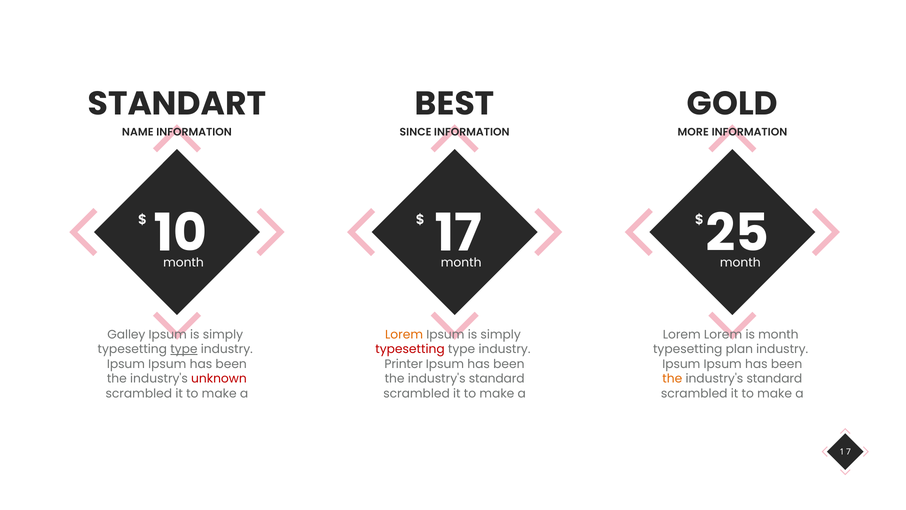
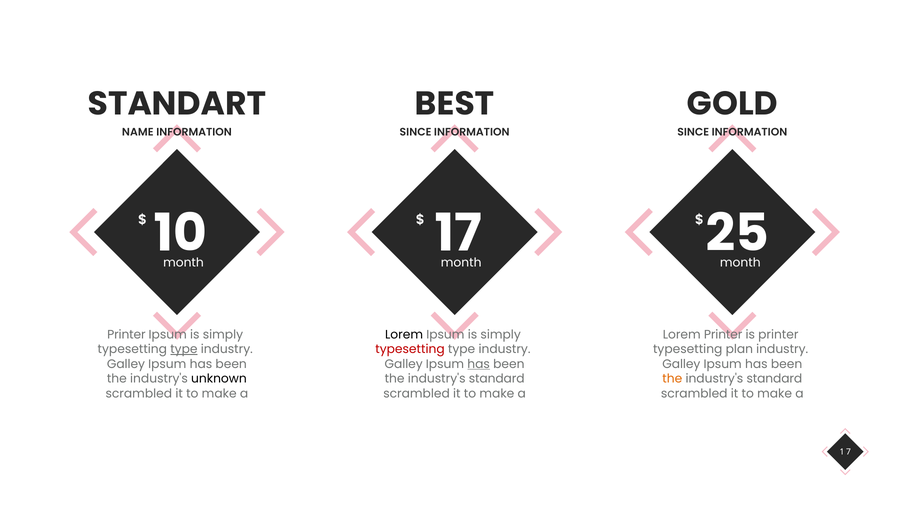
MORE: MORE -> SINCE (693, 132)
Galley: Galley -> Printer (126, 334)
Lorem colour: orange -> black (404, 334)
Lorem Lorem: Lorem -> Printer (723, 334)
is month: month -> printer (778, 334)
Ipsum: Ipsum -> Galley (126, 364)
Printer: Printer -> Galley (404, 364)
has underline: none -> present (479, 364)
Ipsum: Ipsum -> Galley (681, 364)
unknown colour: red -> black (219, 379)
